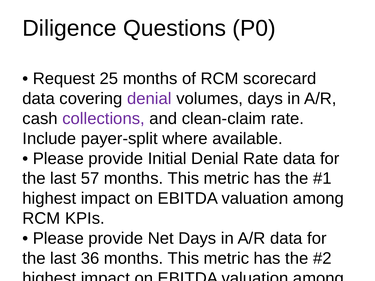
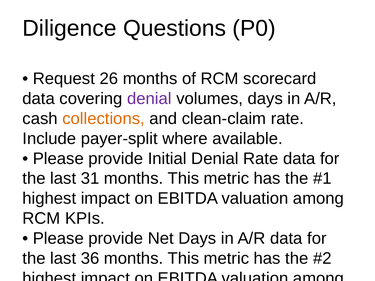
25: 25 -> 26 (109, 79)
collections colour: purple -> orange (104, 119)
57: 57 -> 31 (90, 179)
